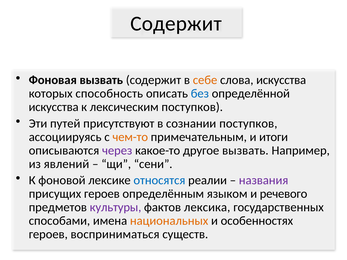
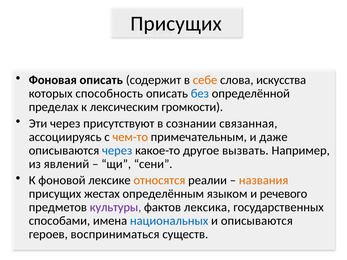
Содержит: Содержит -> Присущих (176, 24)
Фоновая вызвать: вызвать -> описать (101, 80)
искусства: искусства -> пределах (54, 107)
лексическим поступков: поступков -> громкости (192, 107)
Эти путей: путей -> через (65, 123)
сознании поступков: поступков -> связанная (248, 123)
итоги: итоги -> даже (273, 137)
через colour: purple -> blue (117, 151)
относятся colour: blue -> orange (159, 180)
названия colour: purple -> orange (264, 180)
присущих героев: героев -> жестах (102, 194)
национальных colour: orange -> blue (169, 221)
и особенностях: особенностях -> описываются (257, 221)
